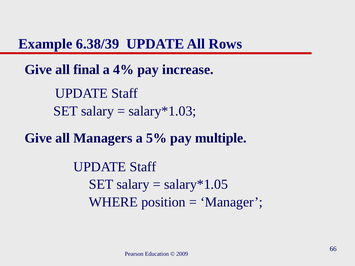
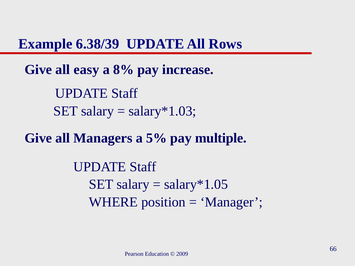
final: final -> easy (86, 70)
4%: 4% -> 8% (124, 70)
